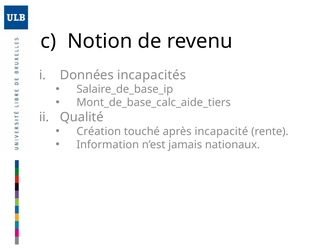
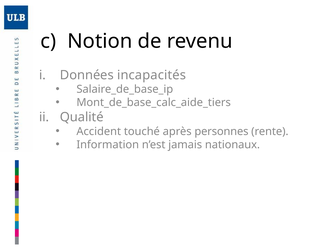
Création: Création -> Accident (99, 131)
incapacité: incapacité -> personnes (221, 131)
